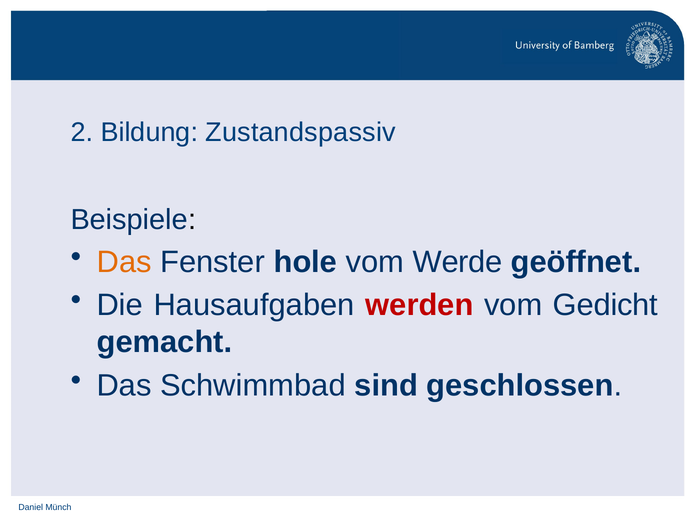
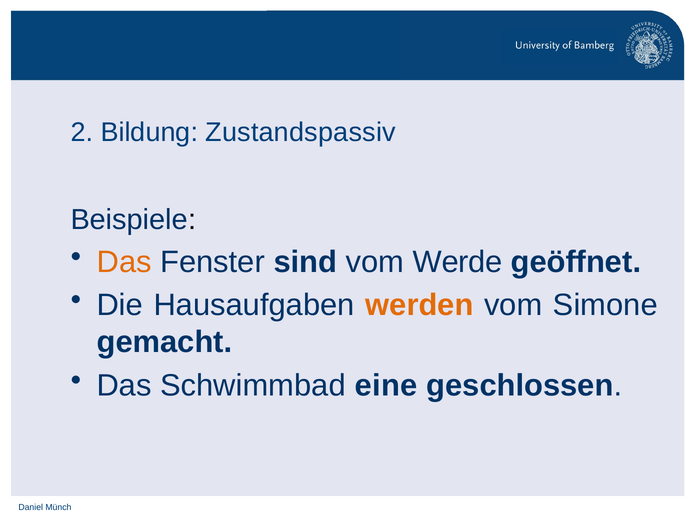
hole: hole -> sind (305, 262)
werden colour: red -> orange (419, 305)
Gedicht: Gedicht -> Simone (605, 305)
sind: sind -> eine (386, 386)
